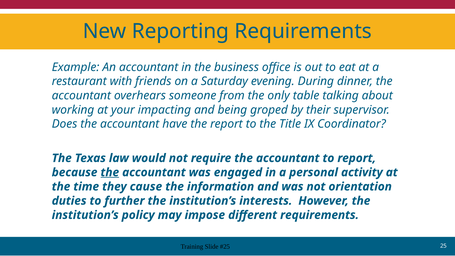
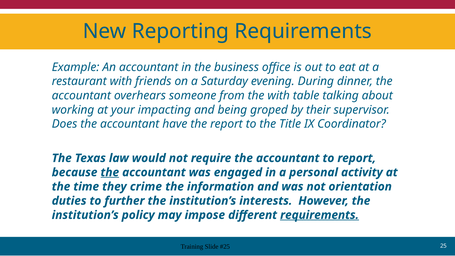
the only: only -> with (279, 96)
cause: cause -> crime (146, 187)
requirements underline: none -> present (320, 215)
